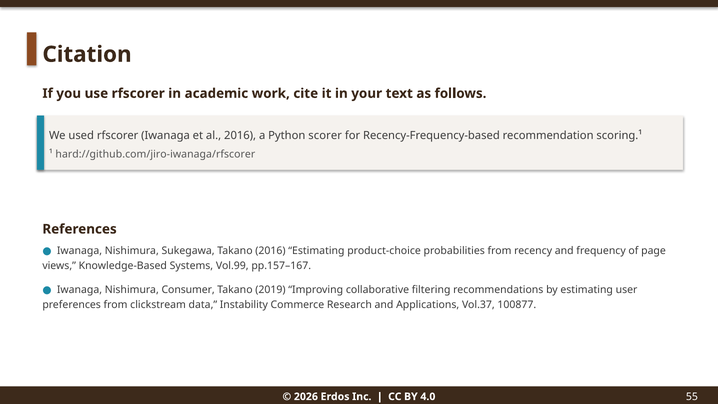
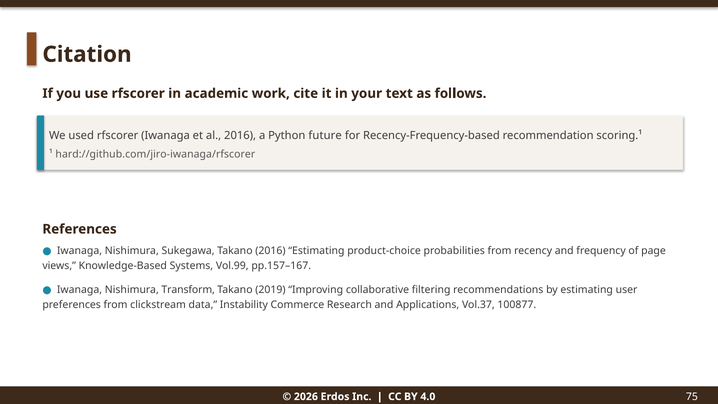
scorer: scorer -> future (325, 136)
Consumer: Consumer -> Transform (188, 290)
55: 55 -> 75 (692, 397)
